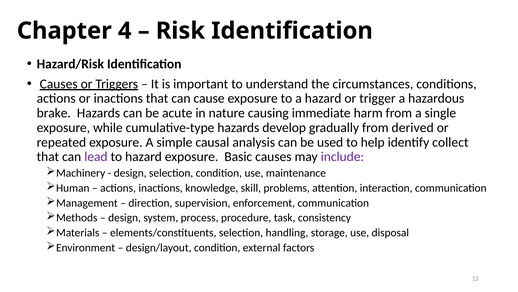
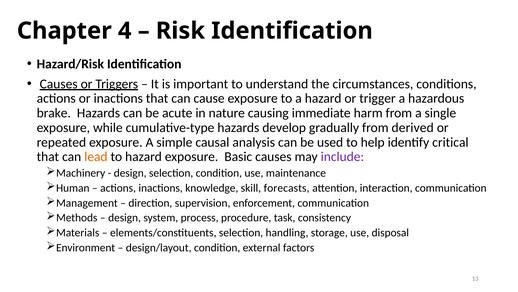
collect: collect -> critical (450, 142)
lead colour: purple -> orange (96, 157)
problems: problems -> forecasts (287, 188)
